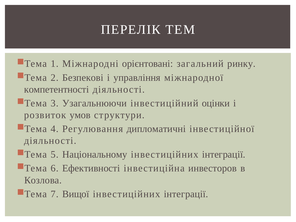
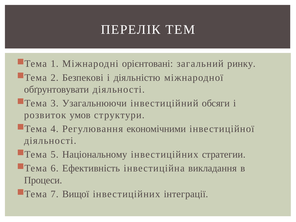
управління: управління -> діяльністю (137, 78)
компетентності: компетентності -> обґрунтовувати (57, 89)
оцінки: оцінки -> обсяги (216, 103)
дипломатичні: дипломатичні -> економічними (156, 129)
інтеграції: інтеграції -> стратегии (224, 154)
Ефективності: Ефективності -> Ефективність (91, 168)
инвесторов: инвесторов -> викладання (213, 168)
Козлова: Козлова -> Процеси (43, 180)
